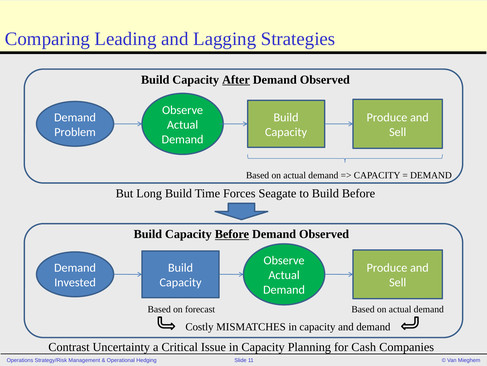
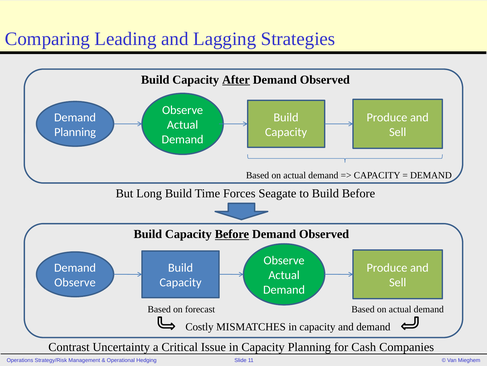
Problem: Problem -> Planning (75, 132)
Invested: Invested -> Observe (75, 282)
